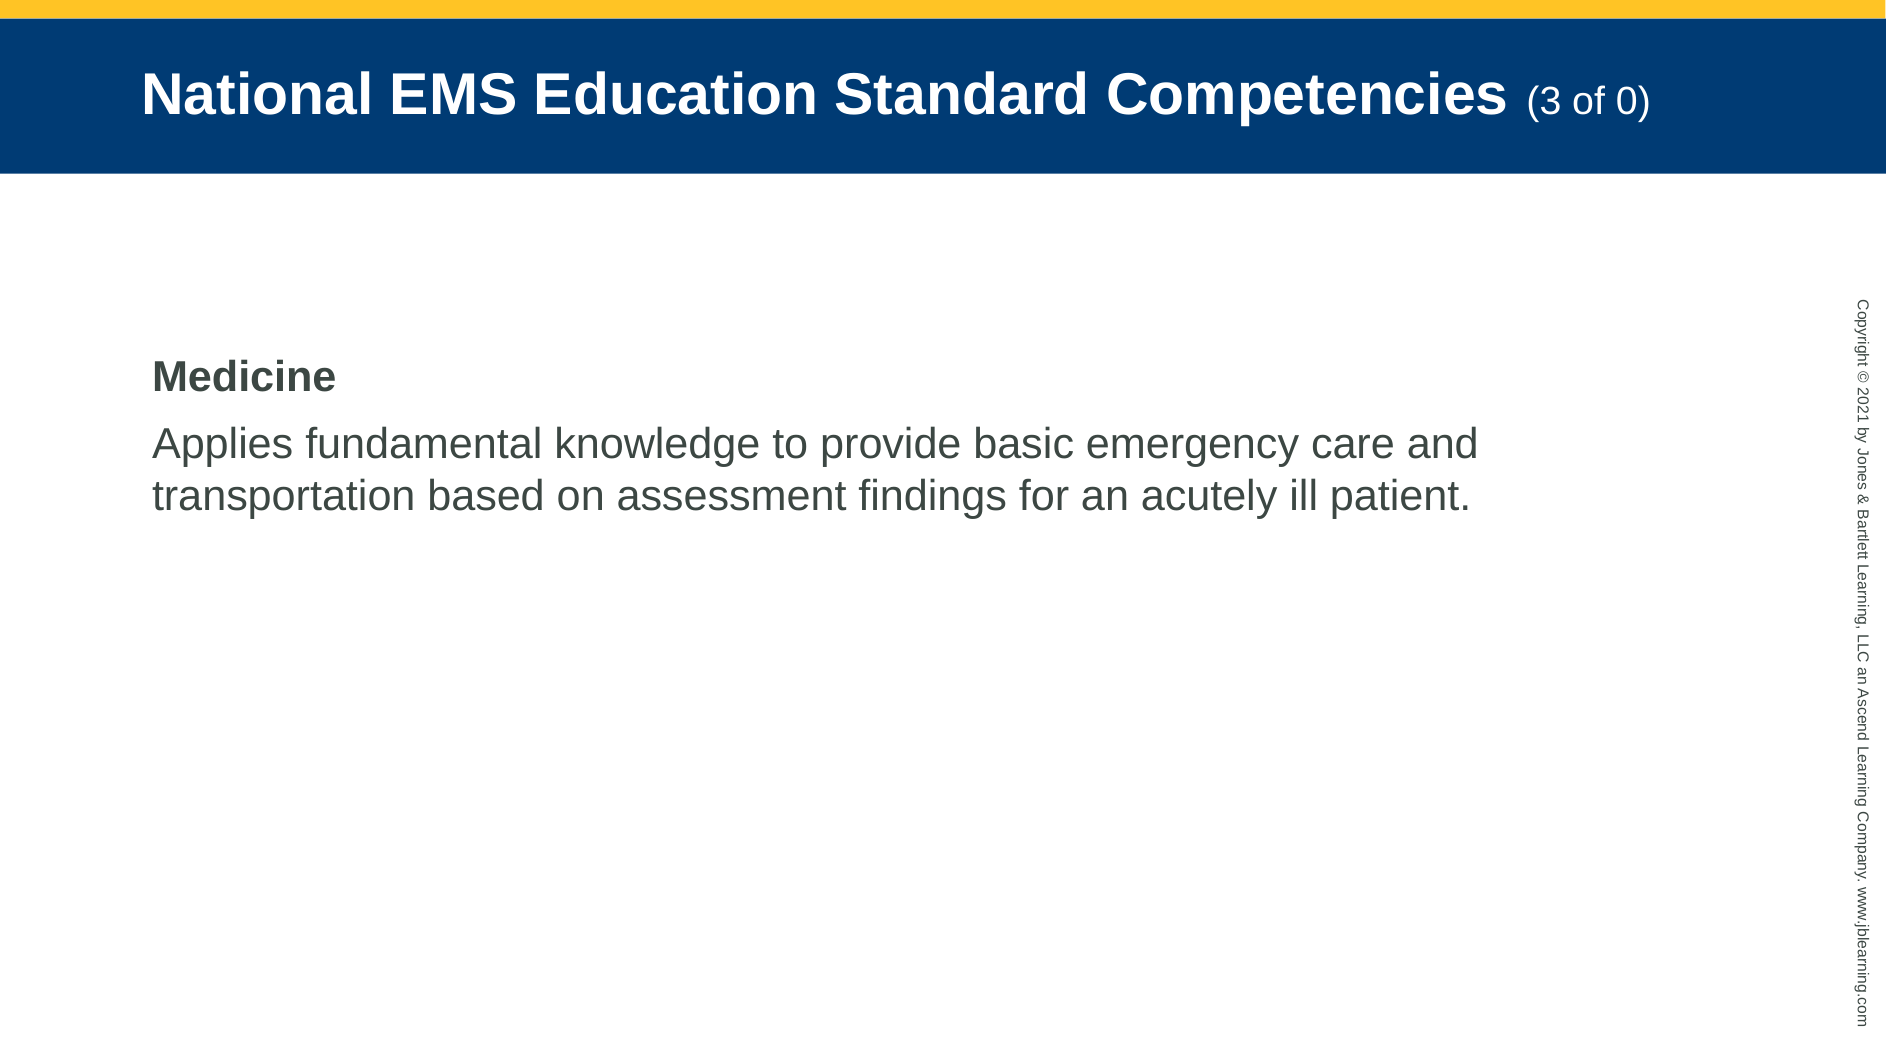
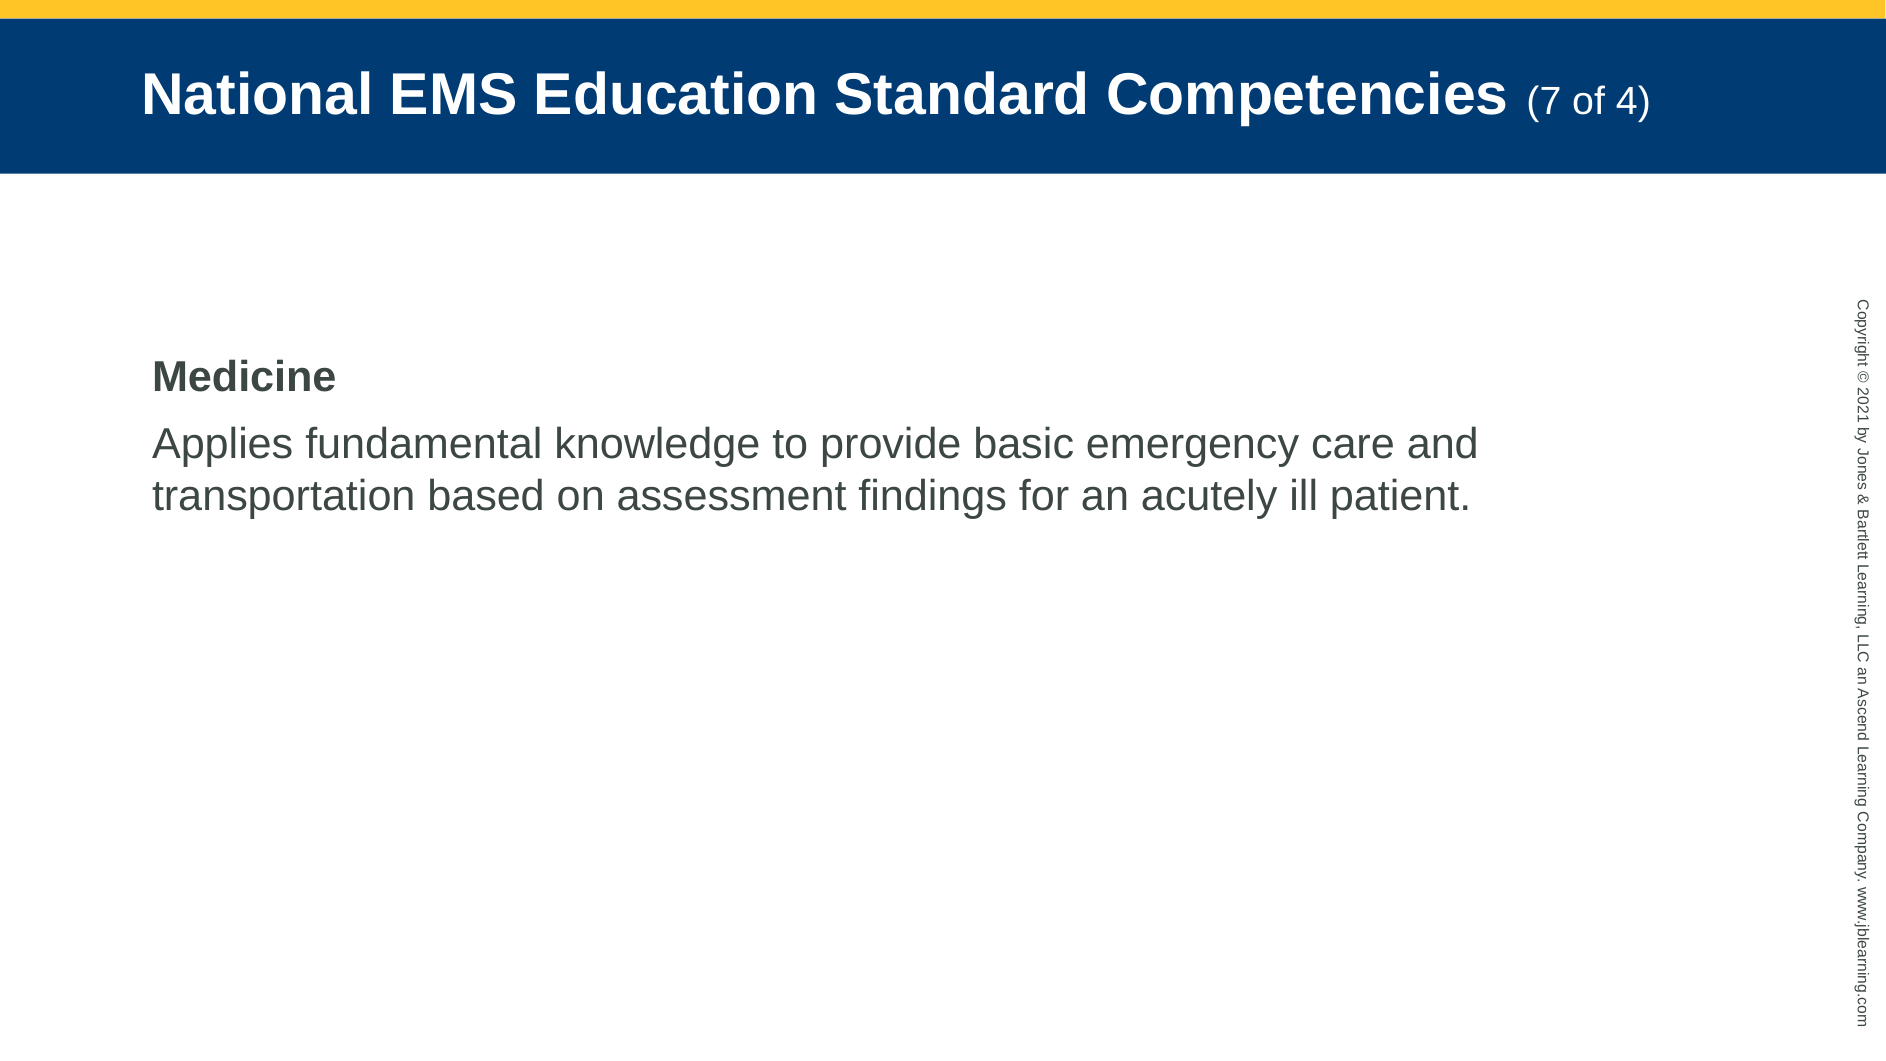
3: 3 -> 7 (1544, 101)
of 0: 0 -> 4 (1633, 101)
